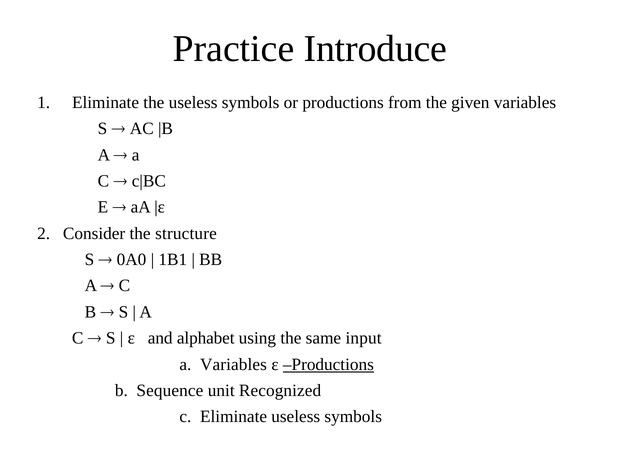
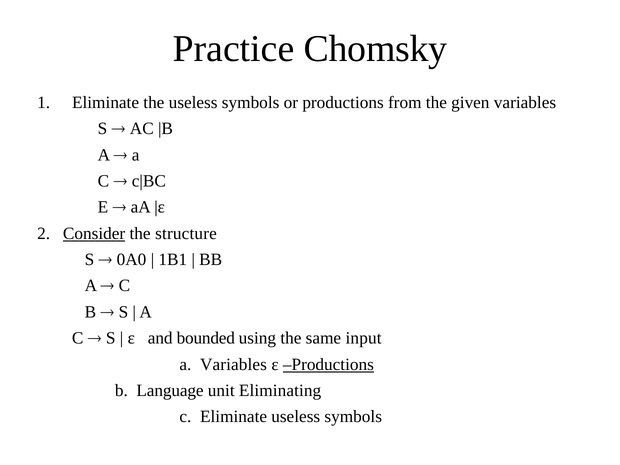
Introduce: Introduce -> Chomsky (376, 49)
Consider underline: none -> present (94, 233)
alphabet: alphabet -> bounded (206, 338)
Sequence: Sequence -> Language (170, 391)
Recognized: Recognized -> Eliminating (280, 391)
